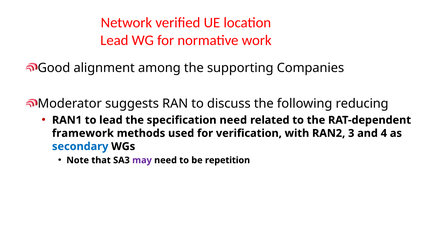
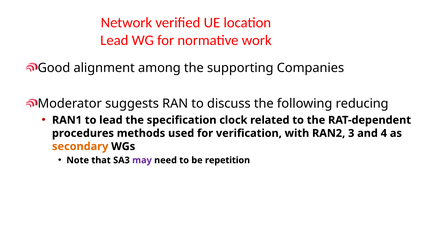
specification need: need -> clock (233, 120)
framework: framework -> procedures (83, 133)
secondary colour: blue -> orange (80, 146)
